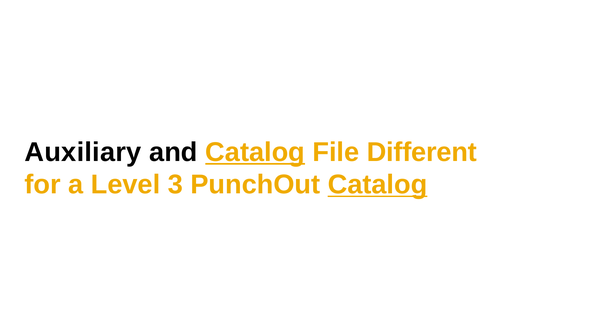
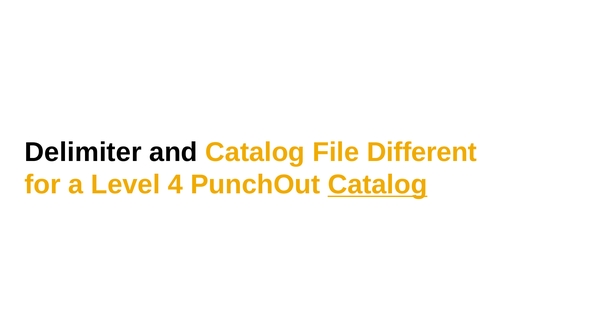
Auxiliary: Auxiliary -> Delimiter (83, 152)
Catalog underline: present -> none (255, 152)
3: 3 -> 4 (175, 185)
